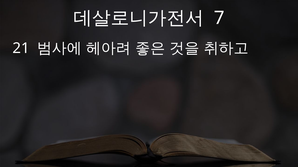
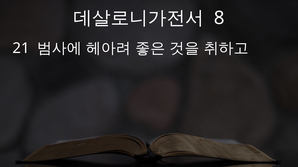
7: 7 -> 8 (219, 18)
